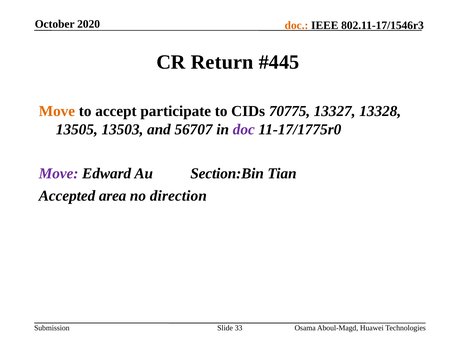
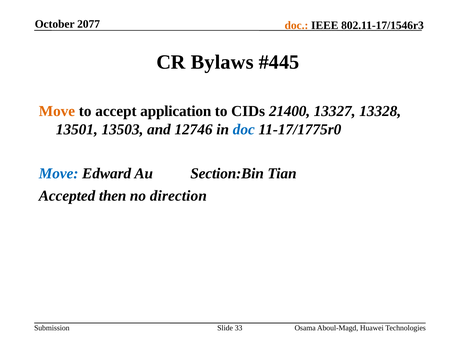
2020: 2020 -> 2077 (89, 24)
Return: Return -> Bylaws (222, 62)
participate: participate -> application (176, 111)
70775: 70775 -> 21400 (290, 111)
13505: 13505 -> 13501 (77, 130)
56707: 56707 -> 12746 (194, 130)
doc colour: purple -> blue (244, 130)
Move colour: purple -> blue (59, 174)
area: area -> then (113, 196)
